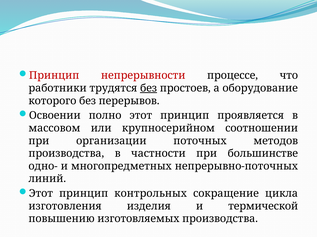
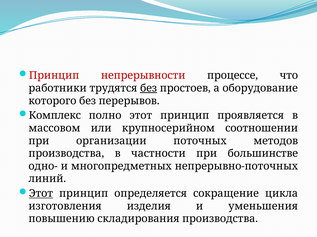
Освоении: Освоении -> Комплекс (55, 116)
Этот underline: none -> present (41, 194)
контрольных: контрольных -> определяется (151, 194)
термической: термической -> уменьшения (263, 207)
изготовляемых: изготовляемых -> складирования (138, 219)
